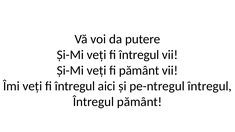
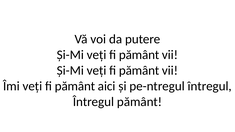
întregul: întregul -> pământ (139, 55)
Îmi veți fi întregul: întregul -> pământ (75, 86)
